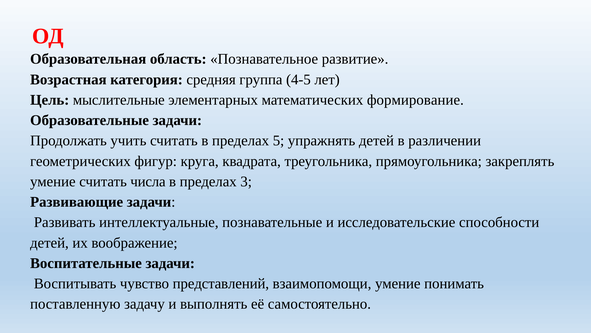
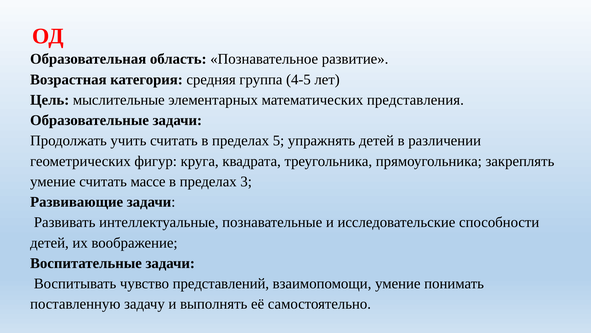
формирование: формирование -> представления (415, 100)
числа: числа -> массе (148, 181)
